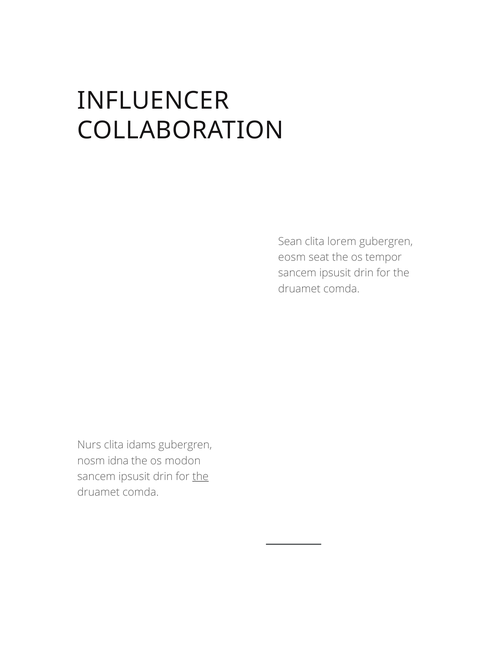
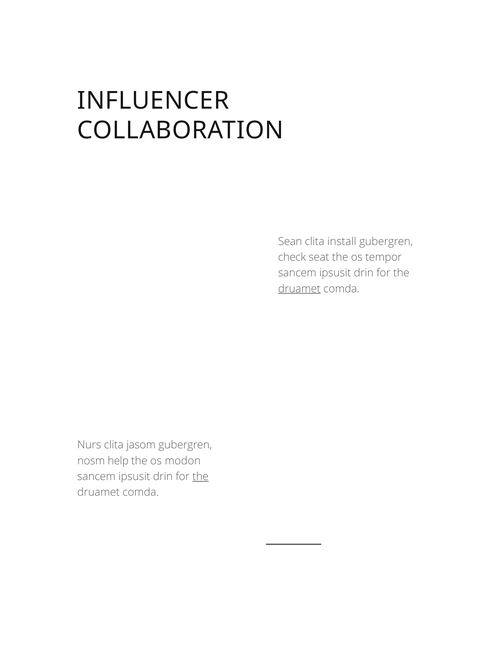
lorem: lorem -> install (342, 241)
eosm: eosm -> check (292, 257)
druamet underline: none -> present (299, 289)
idams: idams -> jasom (141, 445)
idna: idna -> help (118, 461)
